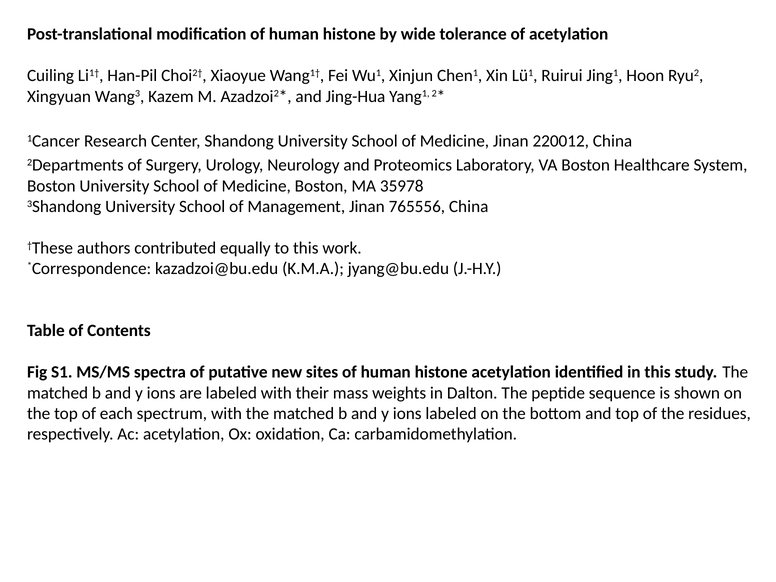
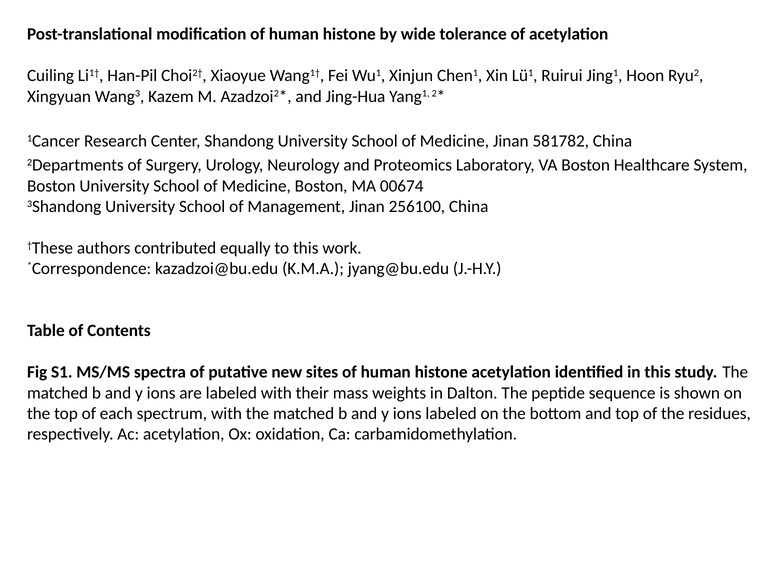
220012: 220012 -> 581782 (561, 141)
35978: 35978 -> 00674 (402, 186)
765556: 765556 -> 256100 (417, 207)
